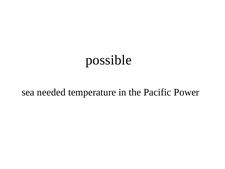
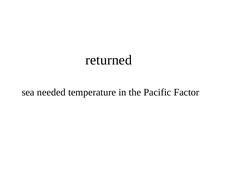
possible: possible -> returned (109, 60)
Power: Power -> Factor (187, 92)
